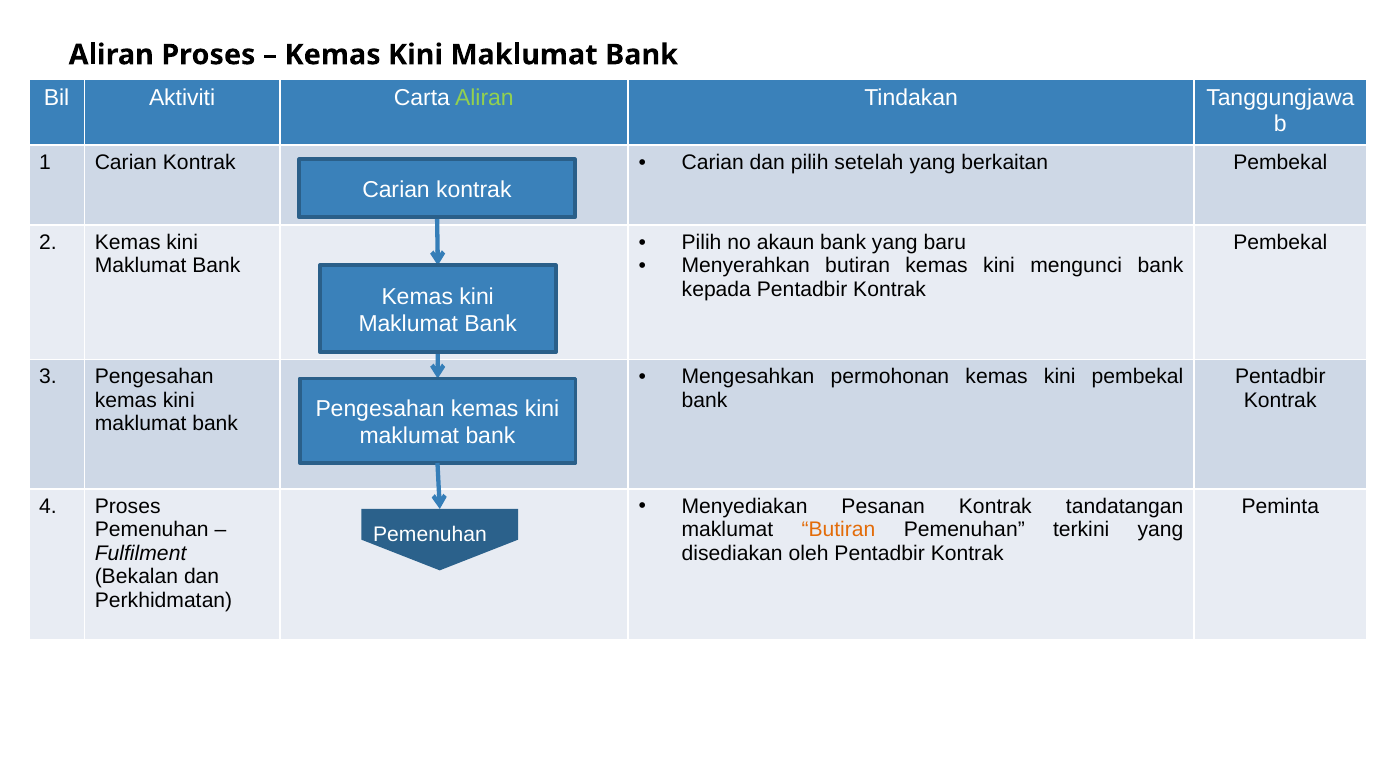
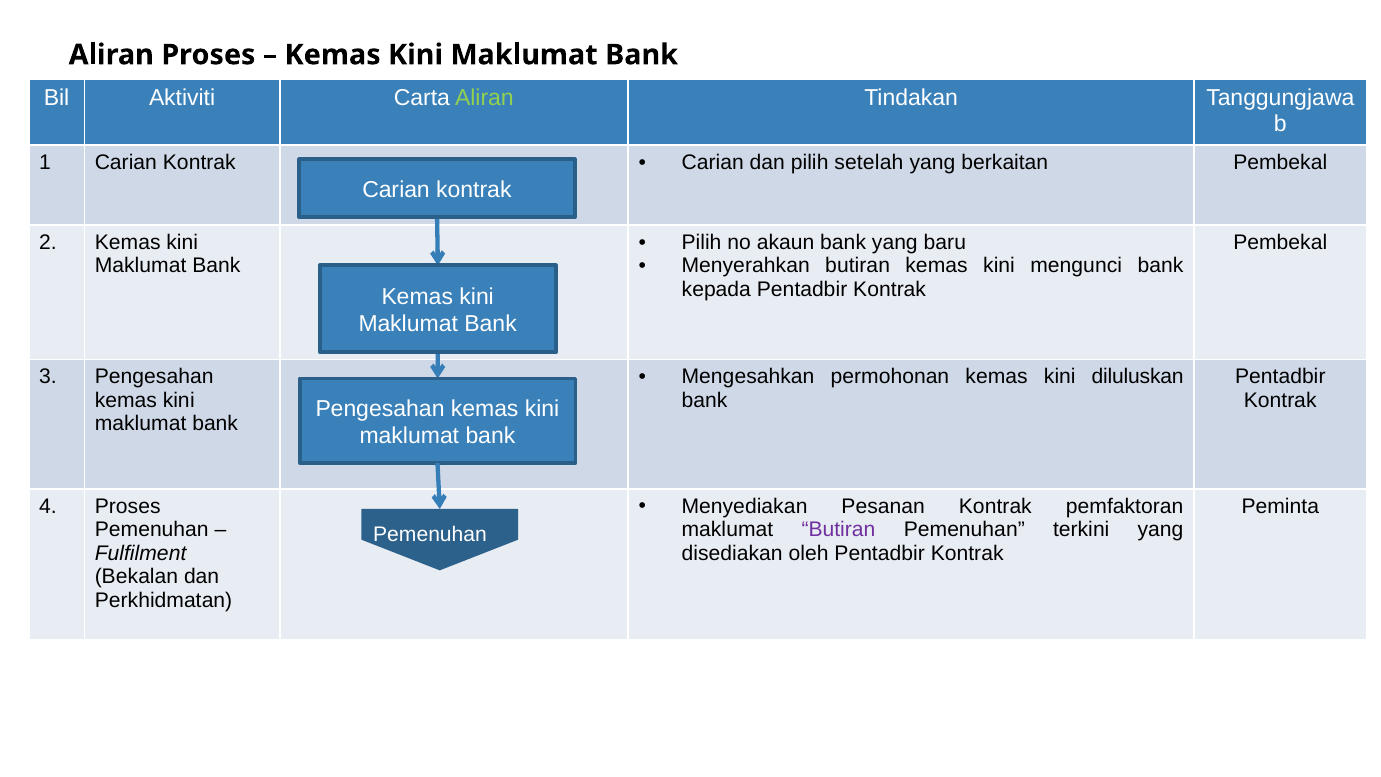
kini pembekal: pembekal -> diluluskan (1138, 377)
tandatangan: tandatangan -> pemfaktoran (1125, 506)
Butiran colour: orange -> purple (838, 529)
